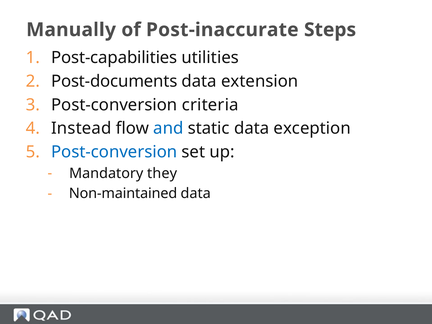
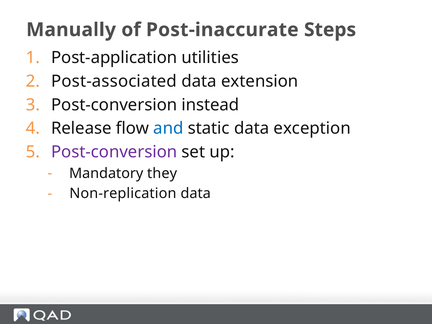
Post-capabilities: Post-capabilities -> Post-application (114, 58)
Post-documents: Post-documents -> Post-associated (114, 81)
criteria: criteria -> instead (210, 105)
Instead: Instead -> Release (81, 128)
Post-conversion colour: blue -> purple (114, 152)
Non-maintained: Non-maintained -> Non-replication (123, 193)
